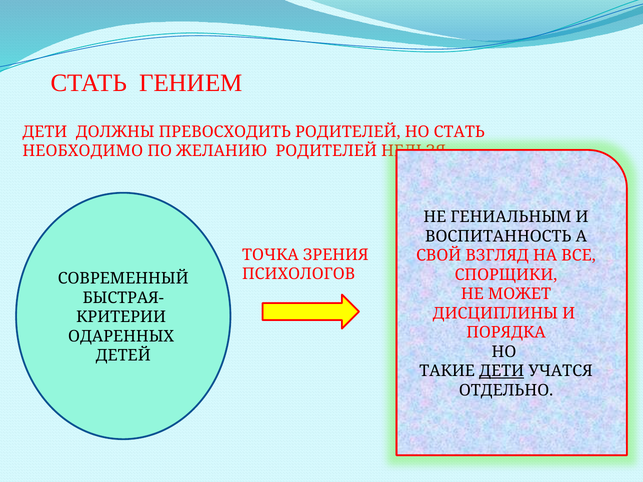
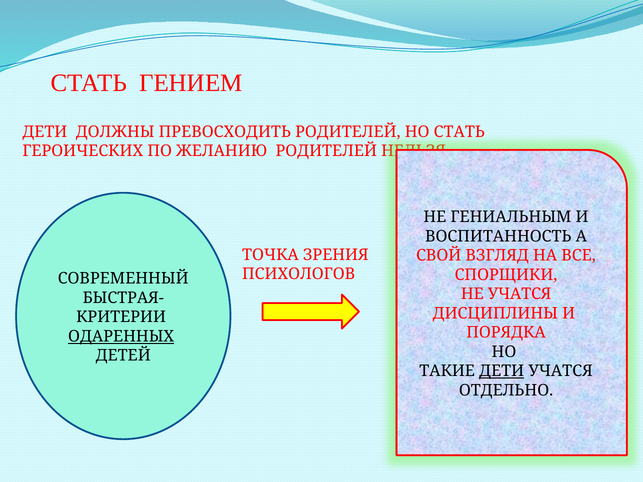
НЕОБХОДИМО: НЕОБХОДИМО -> ГЕРОИЧЕСКИХ (83, 151)
НЕ МОЖЕТ: МОЖЕТ -> УЧАТСЯ (520, 294)
ОДАРЕННЫХ underline: none -> present (121, 337)
